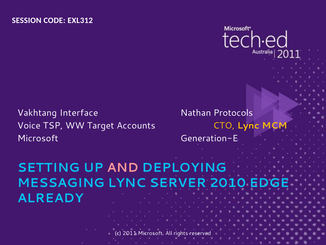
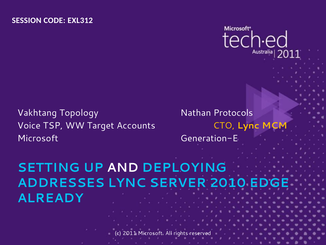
Interface: Interface -> Topology (79, 113)
AND colour: pink -> white (123, 167)
MESSAGING: MESSAGING -> ADDRESSES (61, 182)
